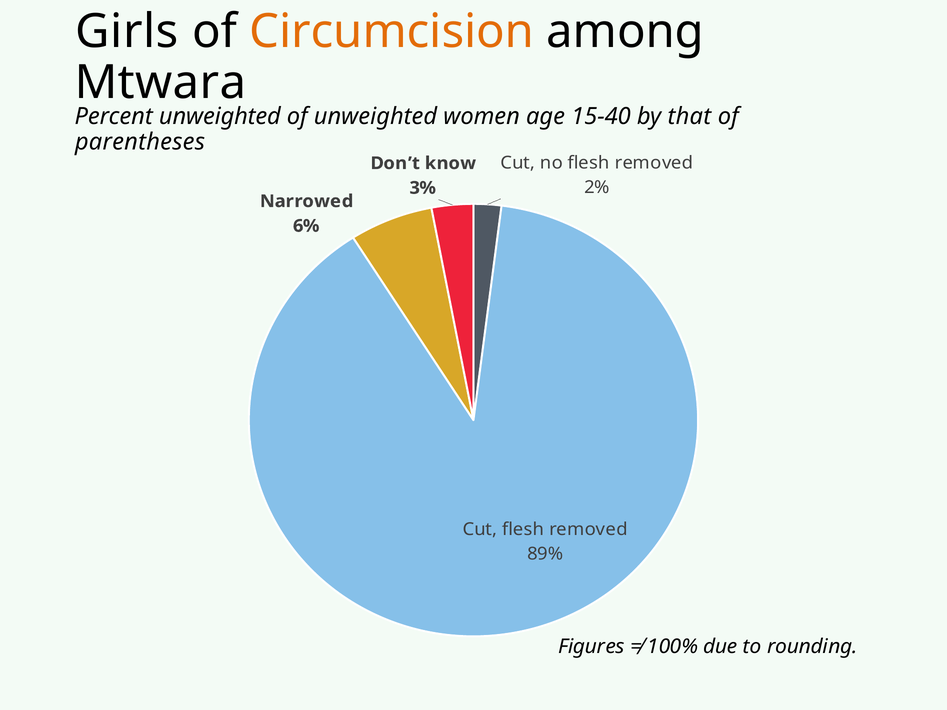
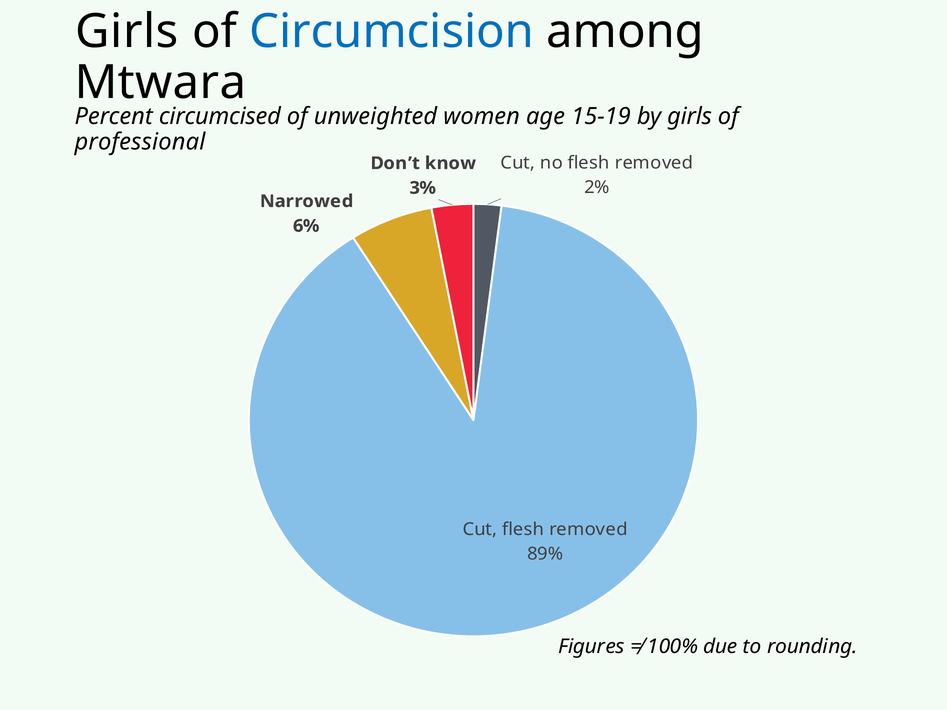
Circumcision colour: orange -> blue (392, 32)
Percent unweighted: unweighted -> circumcised (220, 116)
15-40: 15-40 -> 15-19 (601, 116)
by that: that -> girls (690, 116)
parentheses: parentheses -> professional (140, 142)
